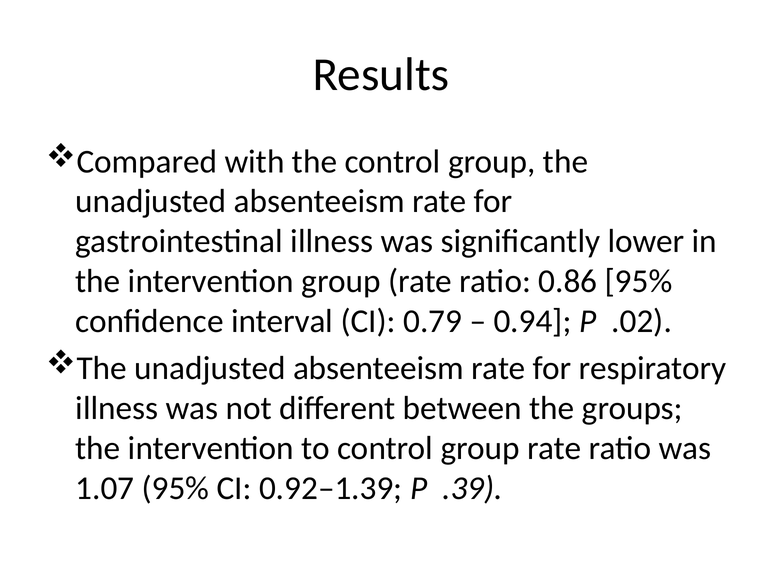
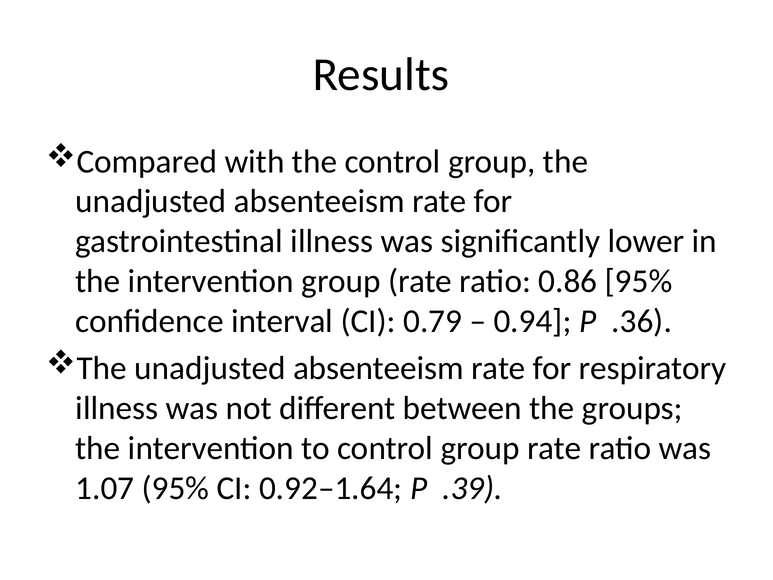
.02: .02 -> .36 (642, 321)
0.92–1.39: 0.92–1.39 -> 0.92–1.64 (331, 488)
